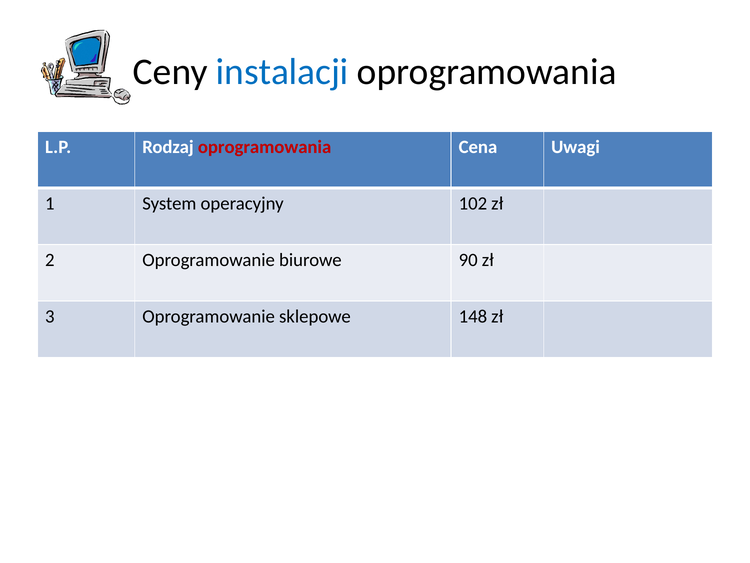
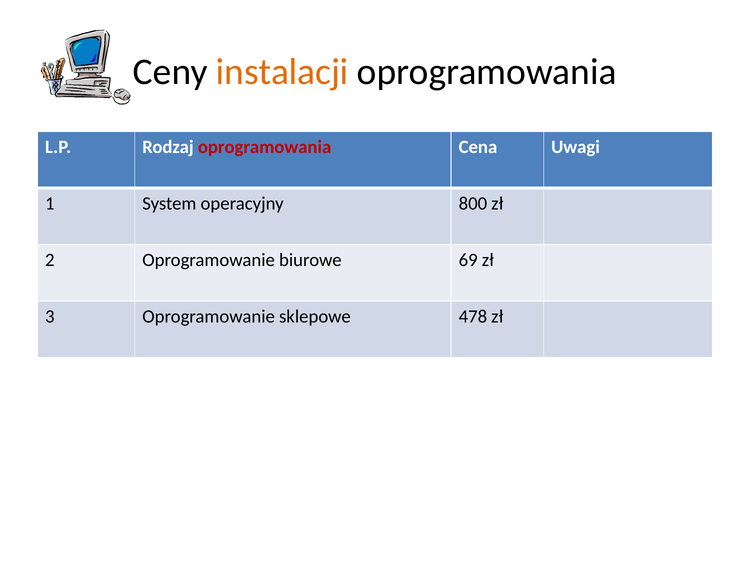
instalacji colour: blue -> orange (282, 72)
102: 102 -> 800 (473, 203)
90: 90 -> 69 (468, 260)
148: 148 -> 478 (473, 316)
